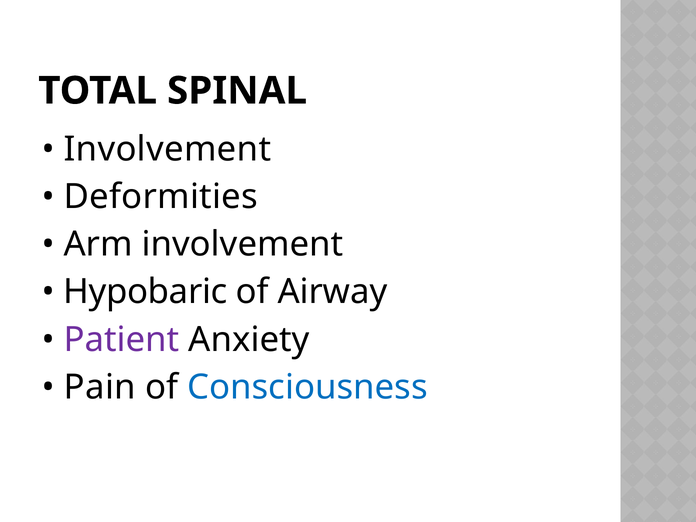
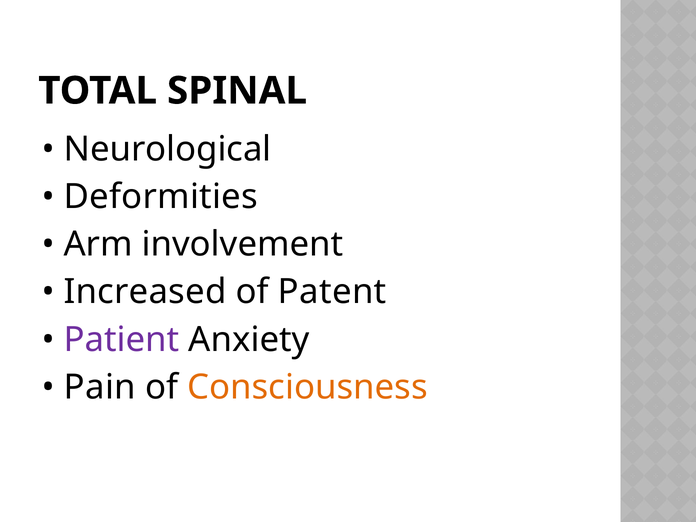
Involvement: Involvement -> Neurological (168, 149)
Hypobaric: Hypobaric -> Increased (145, 292)
Airway: Airway -> Patent (332, 292)
Consciousness colour: blue -> orange (308, 387)
